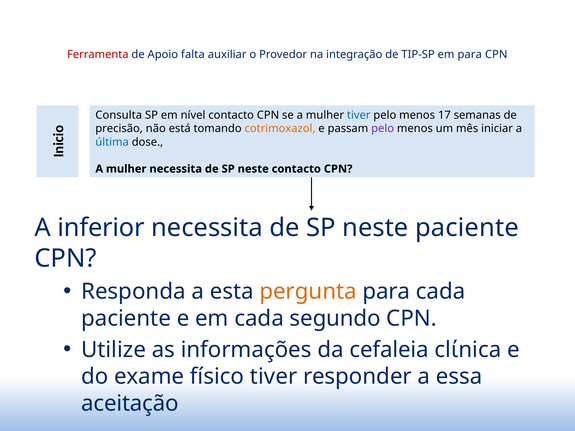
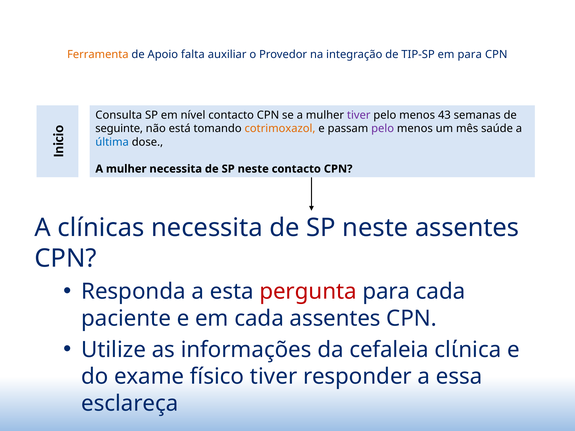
Ferramenta colour: red -> orange (98, 54)
tiver colour: blue -> purple (359, 115)
17: 17 -> 43 (444, 115)
precisão: precisão -> seguinte (119, 129)
iniciar: iniciar -> saúde (497, 129)
inferior: inferior -> clínicas (101, 228)
neste paciente: paciente -> assentes (467, 228)
pergunta colour: orange -> red (308, 292)
cada segundo: segundo -> assentes (335, 319)
aceitação: aceitação -> esclareça (130, 404)
